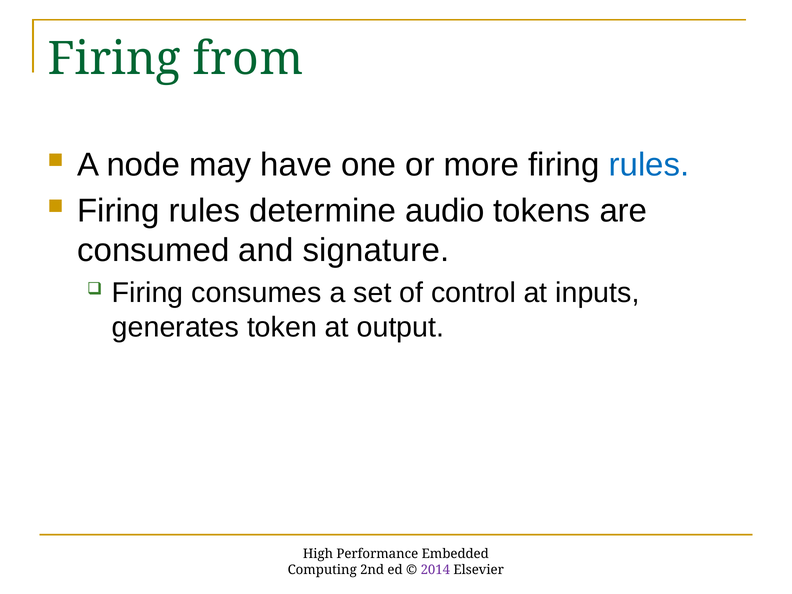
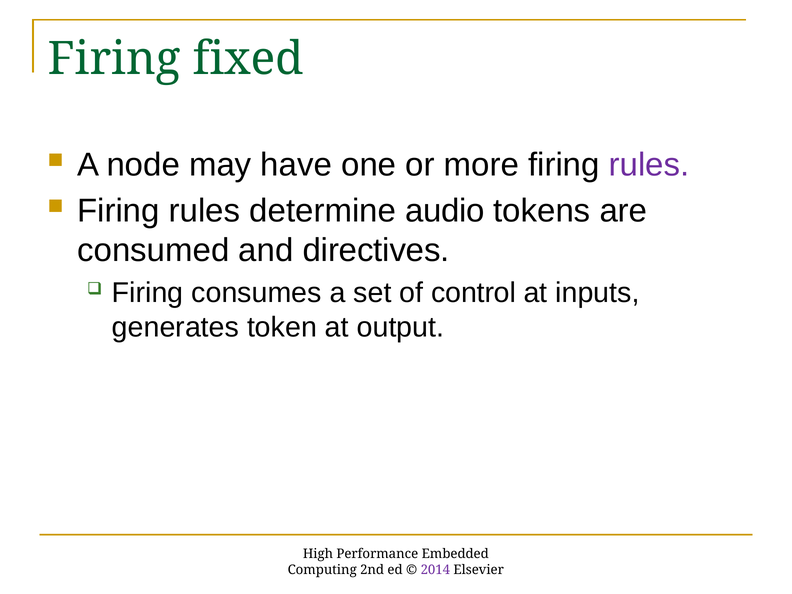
from: from -> fixed (248, 59)
rules colour: blue -> purple (649, 165)
signature: signature -> directives (376, 250)
